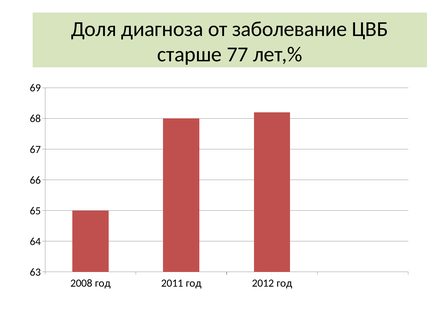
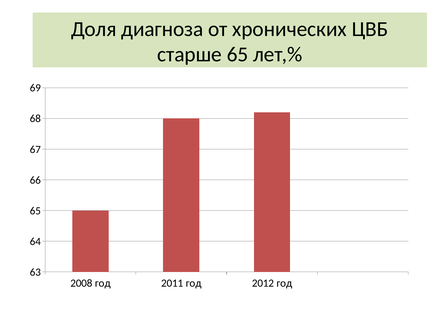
заболевание: заболевание -> хронических (290, 29)
старше 77: 77 -> 65 (237, 54)
